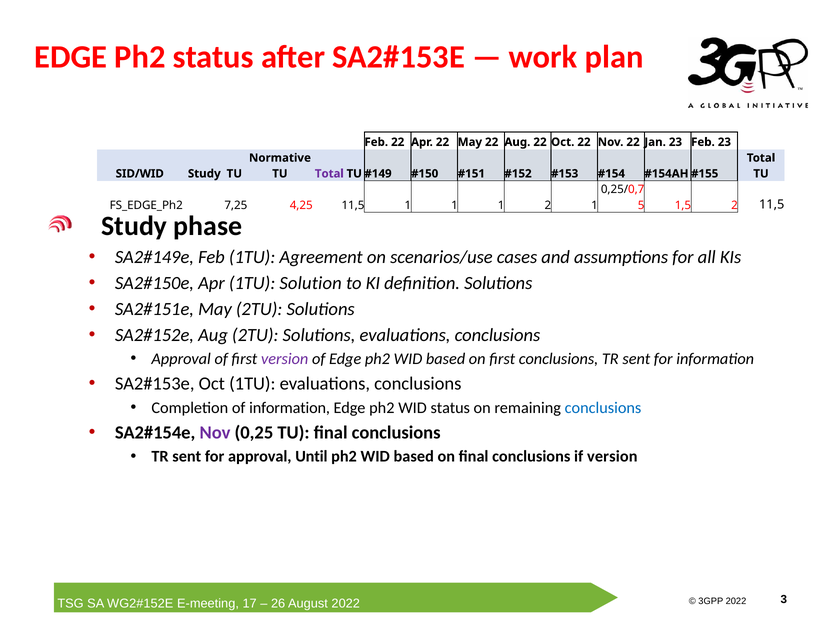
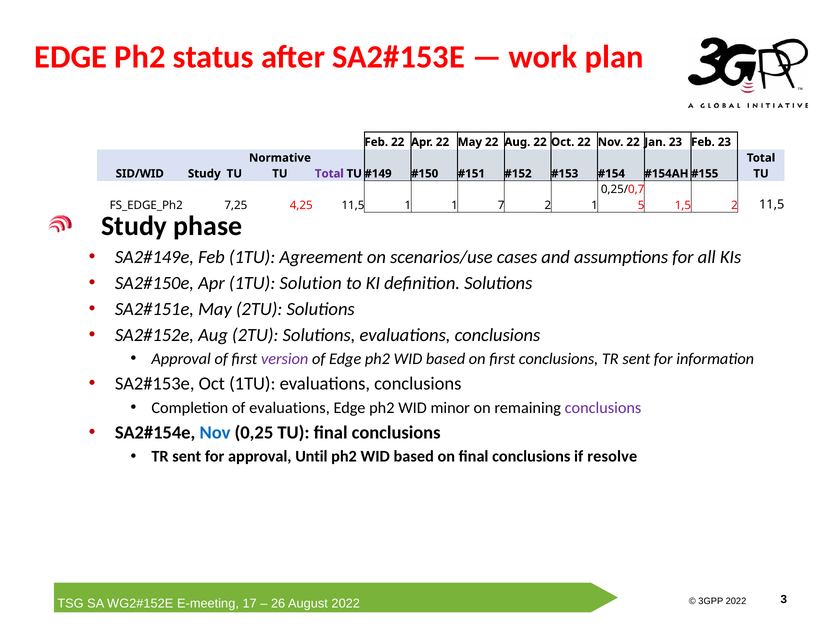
1 1 1: 1 -> 7 (501, 205)
of information: information -> evaluations (289, 408)
WID status: status -> minor (450, 408)
conclusions colour: blue -> purple (603, 408)
Nov colour: purple -> blue (215, 433)
if version: version -> resolve (612, 457)
